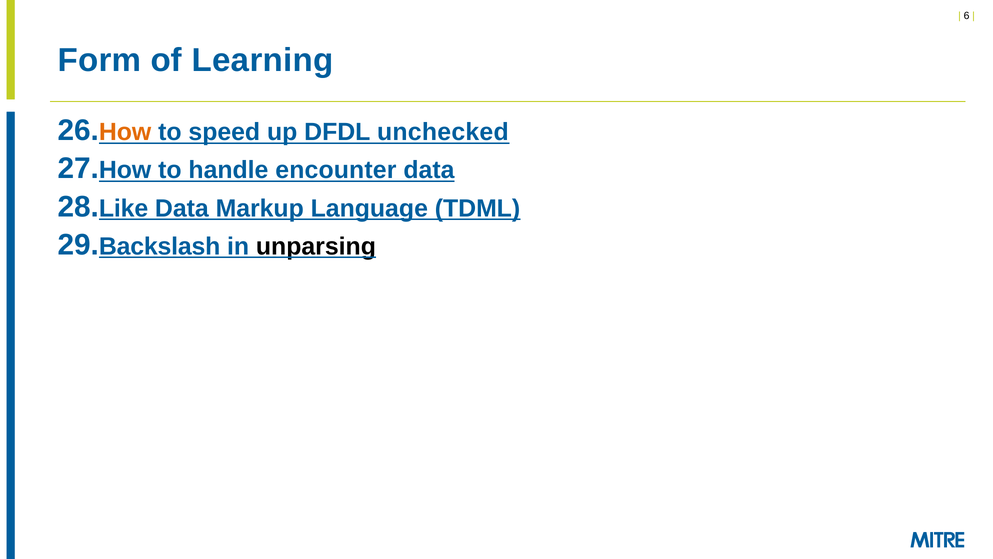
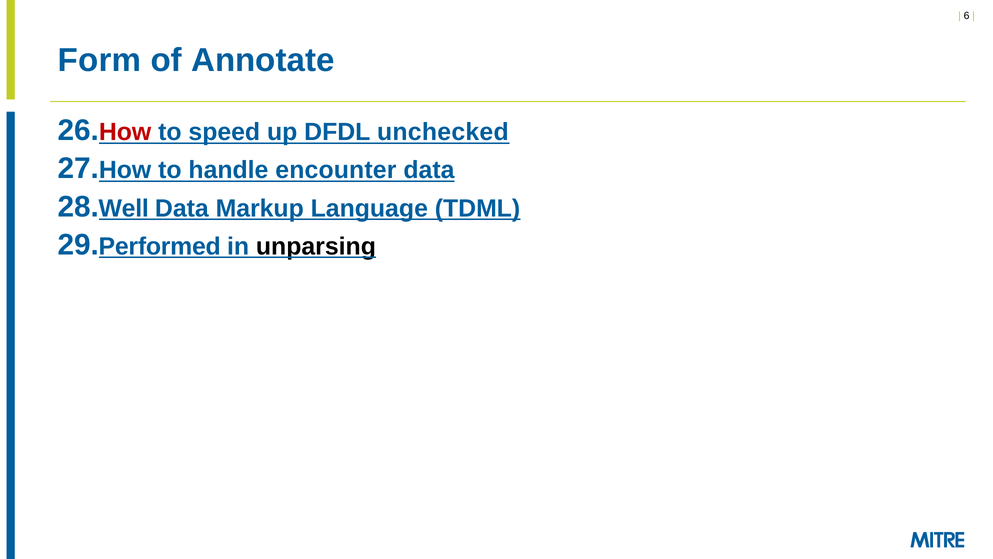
Learning: Learning -> Annotate (263, 60)
How colour: orange -> red (125, 132)
Like: Like -> Well (124, 208)
Backslash: Backslash -> Performed (160, 246)
